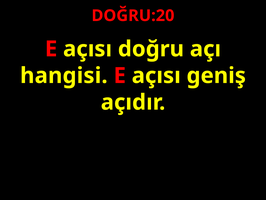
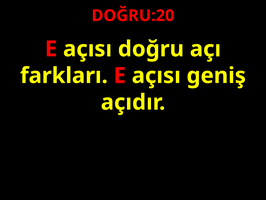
hangisi: hangisi -> farkları (64, 75)
